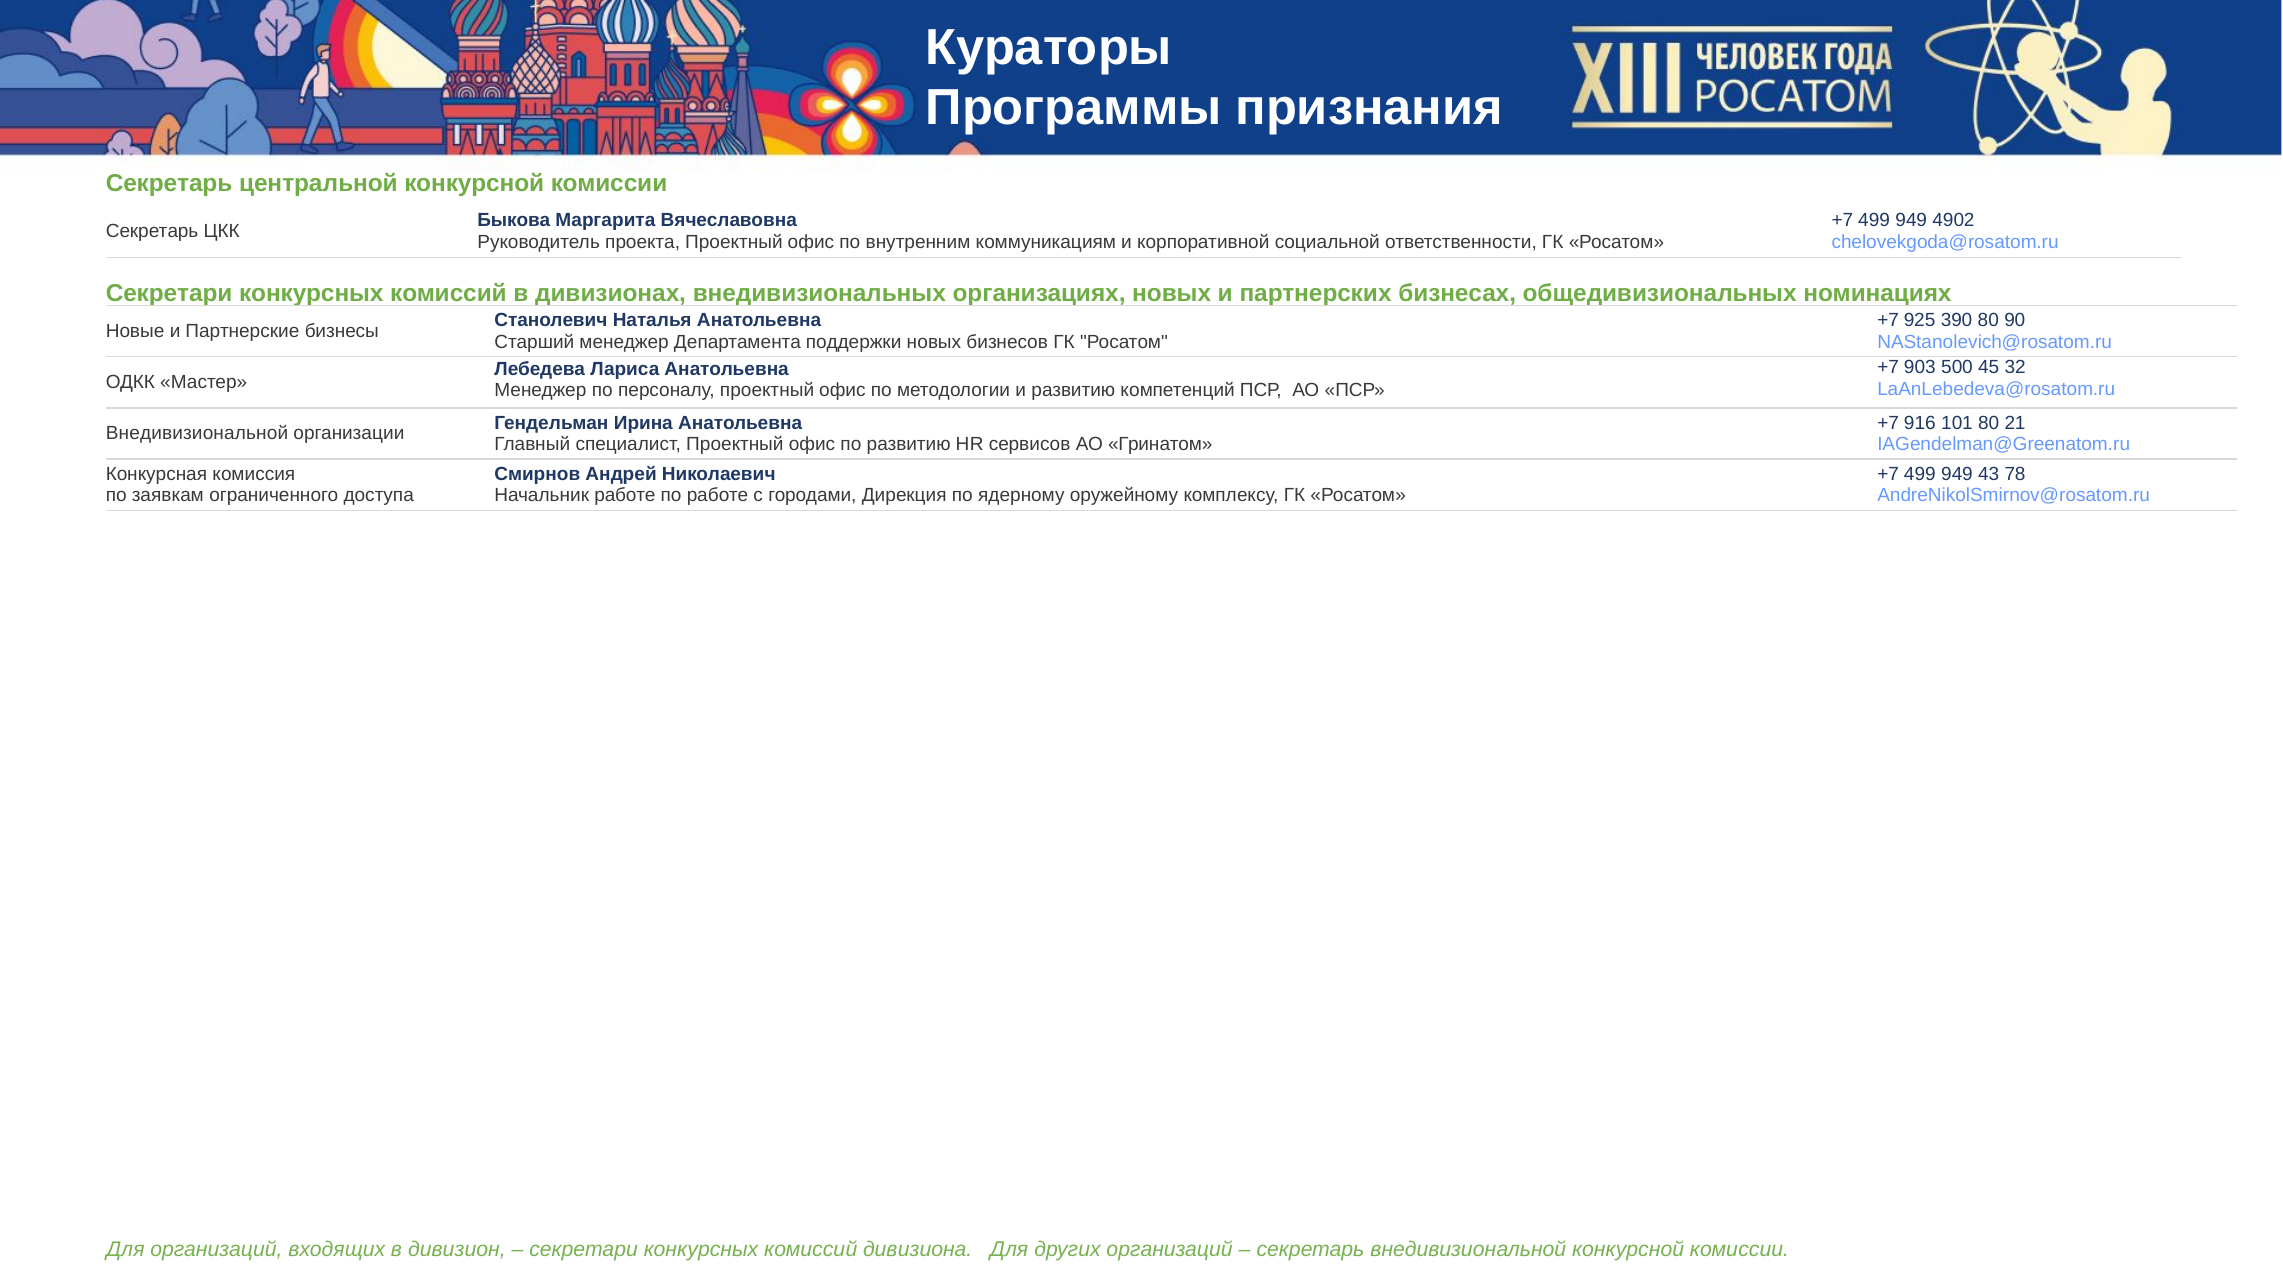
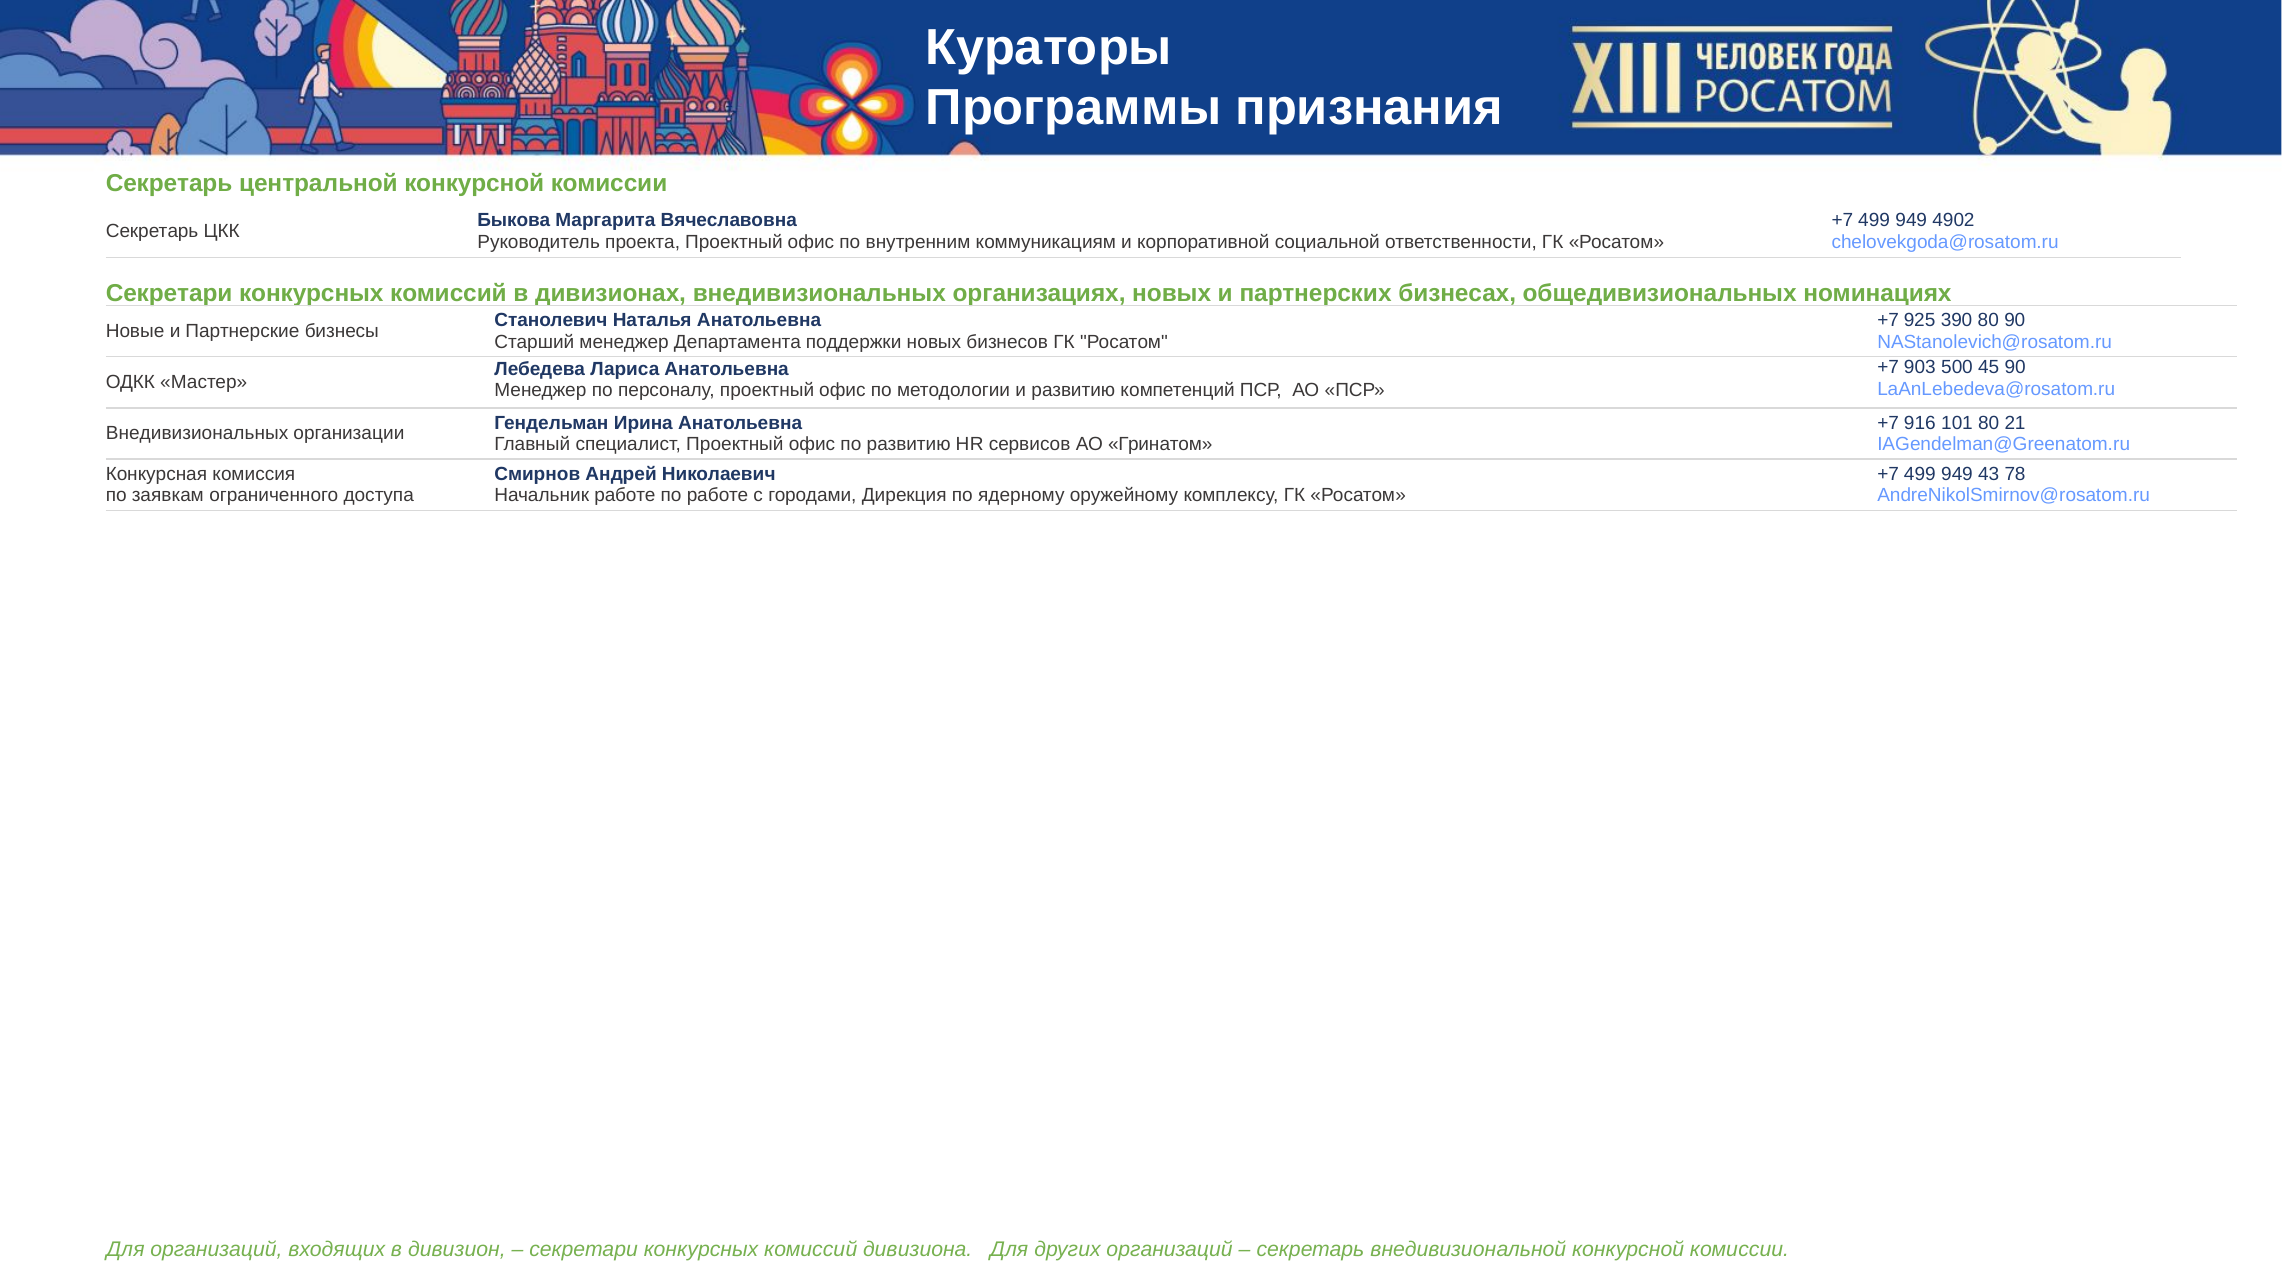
45 32: 32 -> 90 (2015, 368)
Внедивизиональной: Внедивизиональной -> Внедивизиональных (197, 434)
